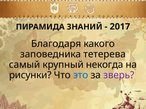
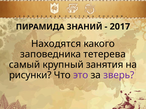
Благодаря: Благодаря -> Находятся (56, 44)
некогда: некогда -> занятия (105, 65)
это colour: blue -> purple (81, 75)
